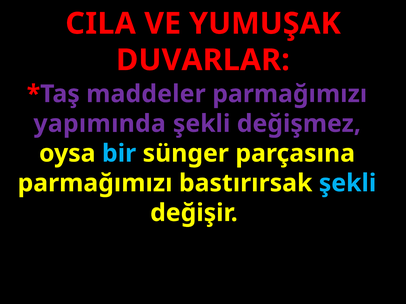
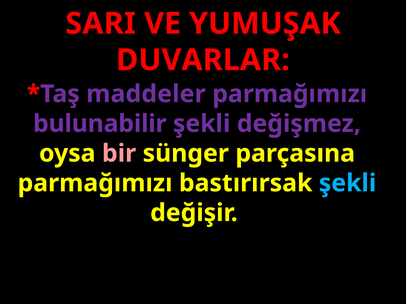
CILA: CILA -> SARI (101, 24)
yapımında: yapımında -> bulunabilir (100, 124)
bir colour: light blue -> pink (119, 154)
